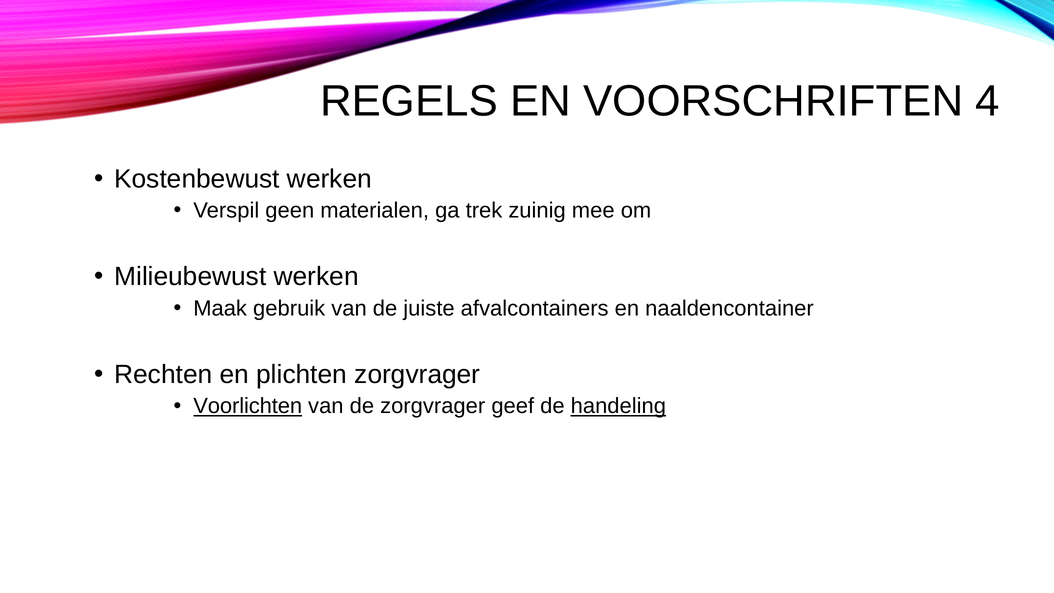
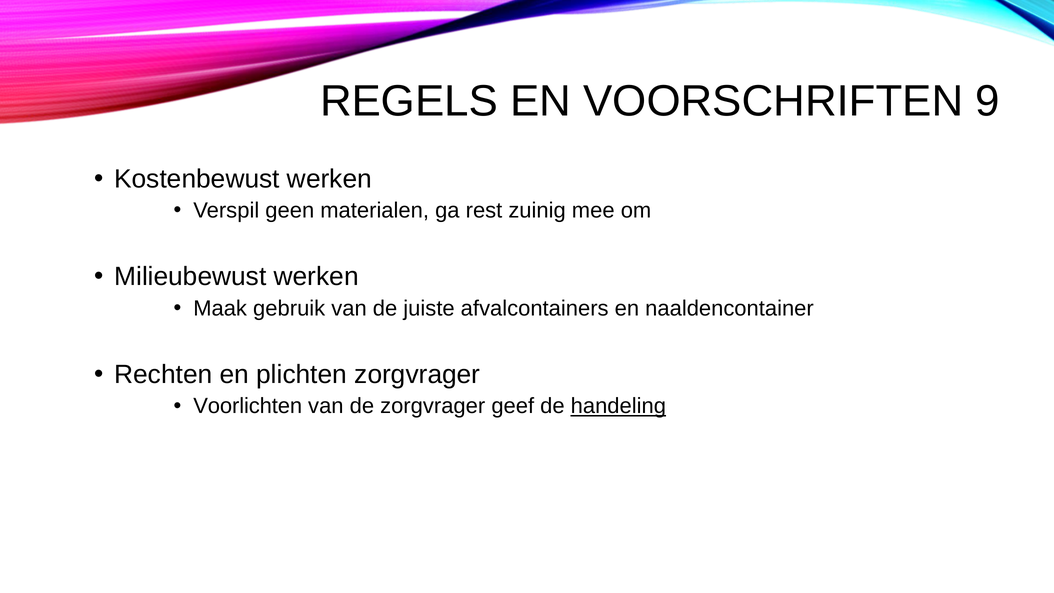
4: 4 -> 9 (988, 101)
trek: trek -> rest (484, 210)
Voorlichten underline: present -> none (248, 406)
